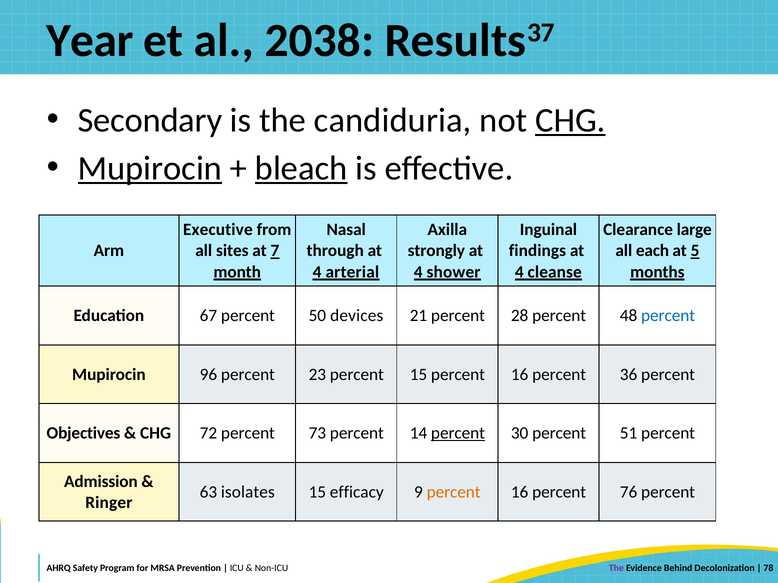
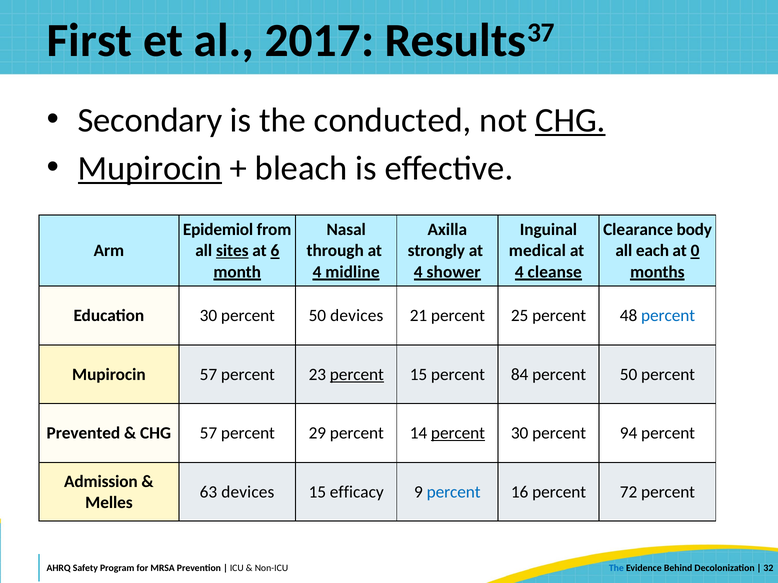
Year: Year -> First (90, 41)
2038: 2038 -> 2017 (319, 41)
candiduria: candiduria -> conducted (393, 120)
bleach underline: present -> none (301, 168)
Executive: Executive -> Epidemiol (218, 230)
large: large -> body (694, 230)
sites underline: none -> present (232, 251)
7: 7 -> 6 (275, 251)
findings: findings -> medical (537, 251)
5: 5 -> 0 (695, 251)
arterial: arterial -> midline (352, 272)
Education 67: 67 -> 30 (208, 316)
28: 28 -> 25 (520, 316)
Mupirocin 96: 96 -> 57 (208, 375)
percent underline: none -> present (357, 375)
15 percent 16: 16 -> 84 (520, 375)
36: 36 -> 50 (629, 375)
Objectives: Objectives -> Prevented (83, 434)
CHG 72: 72 -> 57 (208, 434)
73: 73 -> 29 (317, 434)
51: 51 -> 94 (629, 434)
63 isolates: isolates -> devices (248, 492)
percent colour: orange -> blue (454, 492)
76: 76 -> 72 (629, 492)
Ringer: Ringer -> Melles (109, 503)
78: 78 -> 32 (768, 569)
The colour: purple -> blue (616, 569)
